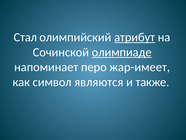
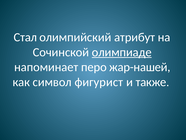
атрибут underline: present -> none (135, 37)
жар-имеет: жар-имеет -> жар-нашей (140, 67)
являются: являются -> фигурист (99, 82)
